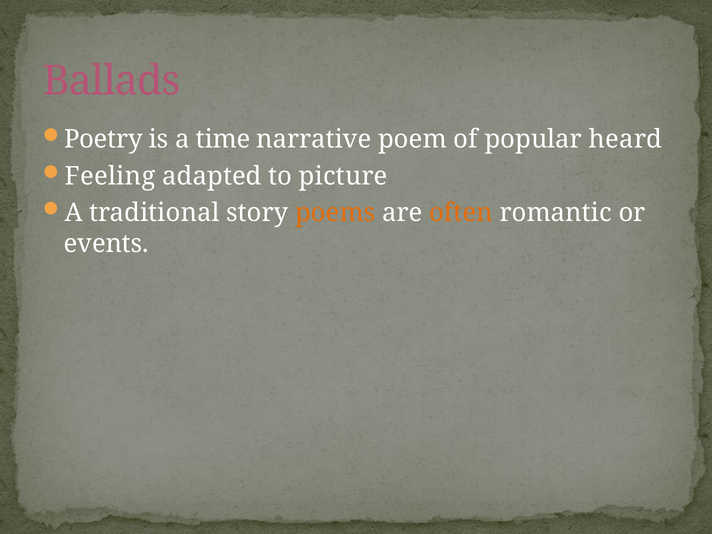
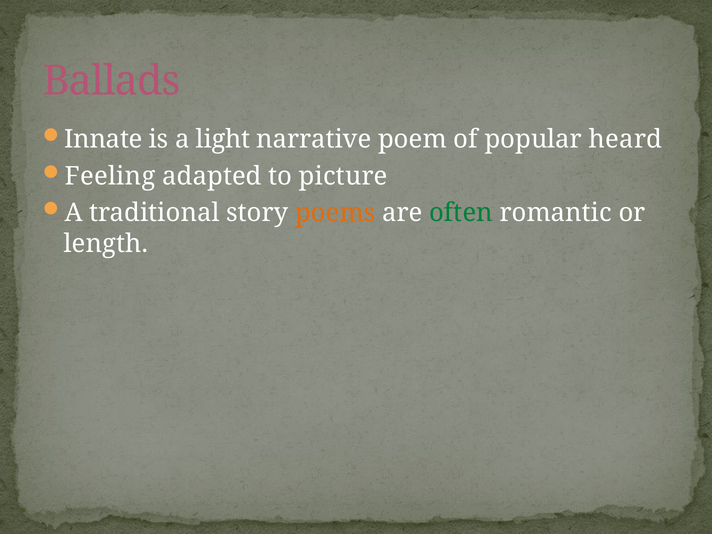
Poetry: Poetry -> Innate (103, 139)
time: time -> light (223, 139)
often colour: orange -> green (461, 213)
events: events -> length (106, 244)
